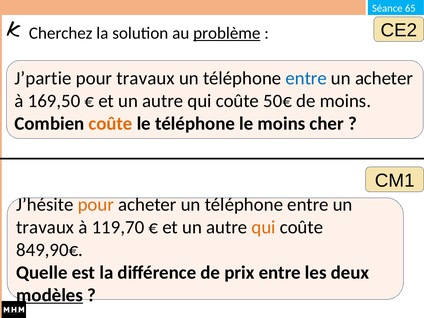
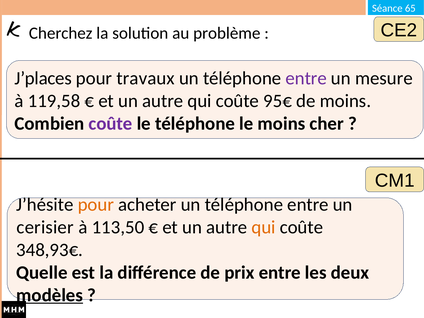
problème underline: present -> none (227, 33)
J’partie: J’partie -> J’places (43, 78)
entre colour: blue -> purple (306, 78)
un acheter: acheter -> mesure (384, 78)
169,50: 169,50 -> 119,58 (54, 101)
50€: 50€ -> 95€ (278, 101)
coûte colour: orange -> purple (111, 123)
travaux: travaux -> cerisier (45, 227)
119,70: 119,70 -> 113,50 (118, 227)
849,90€: 849,90€ -> 348,93€ (50, 250)
